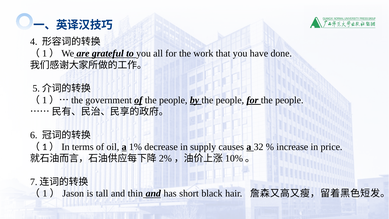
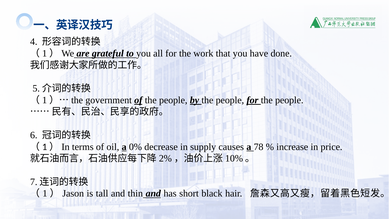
1%: 1% -> 0% (135, 147)
32: 32 -> 78 (259, 147)
